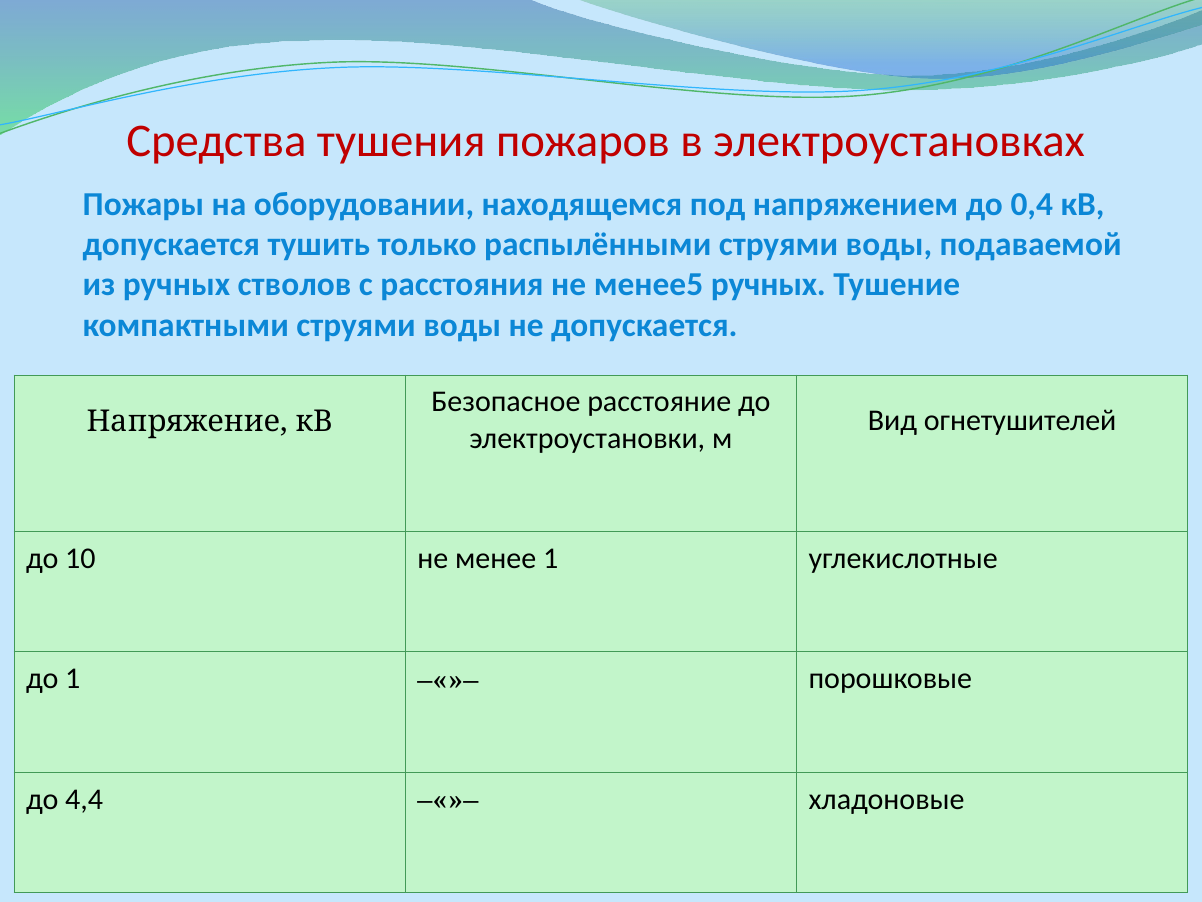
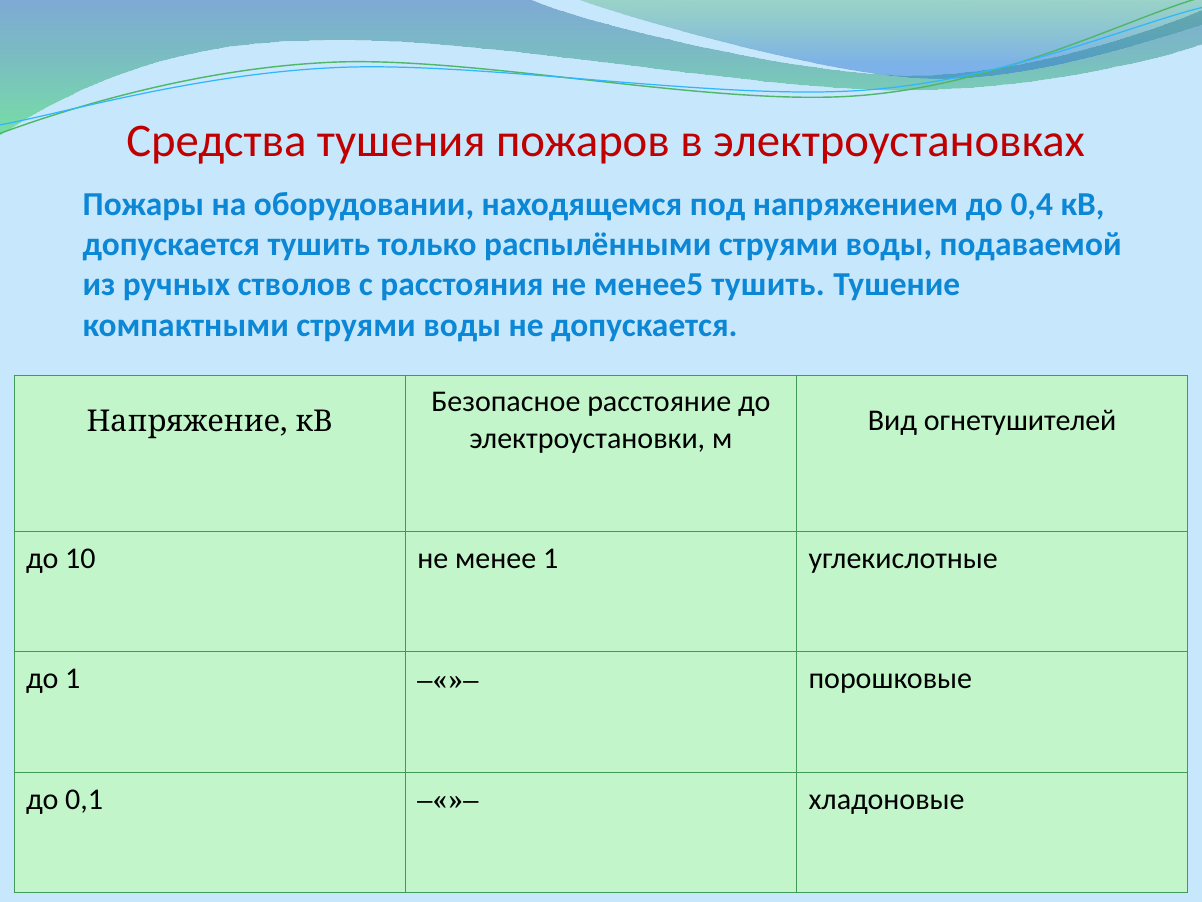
менее5 ручных: ручных -> тушить (768, 285)
4,4: 4,4 -> 0,1 (84, 799)
